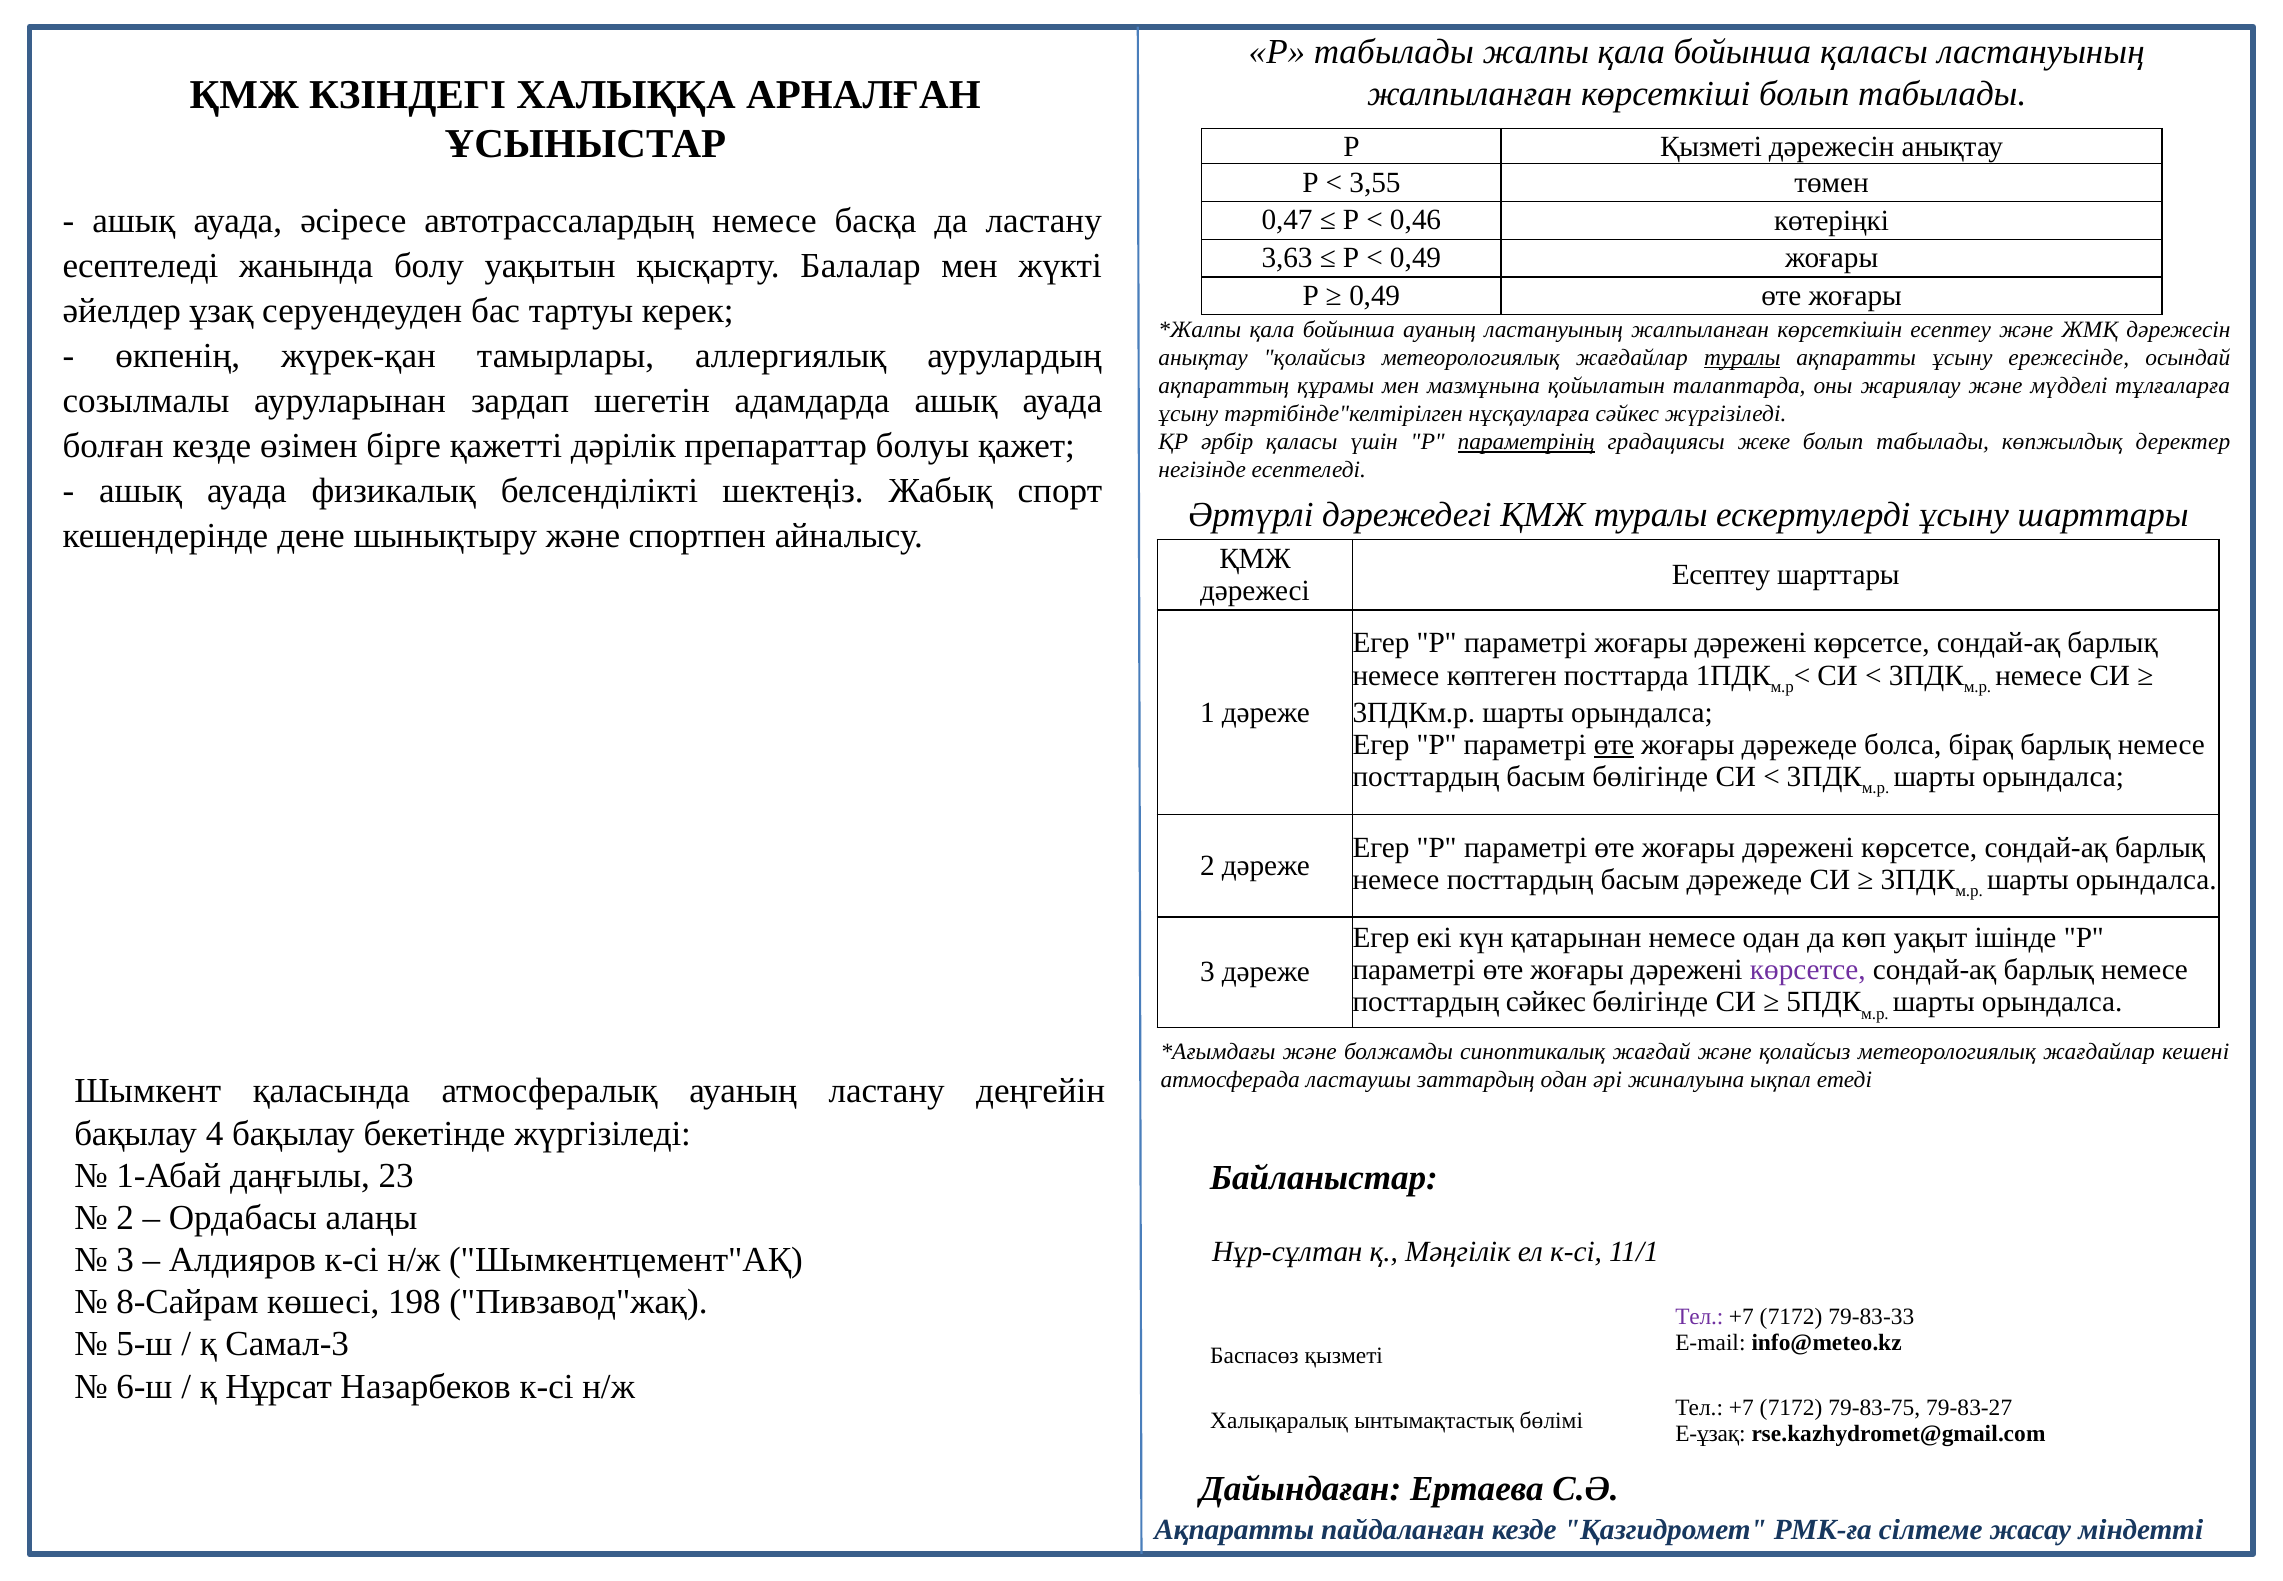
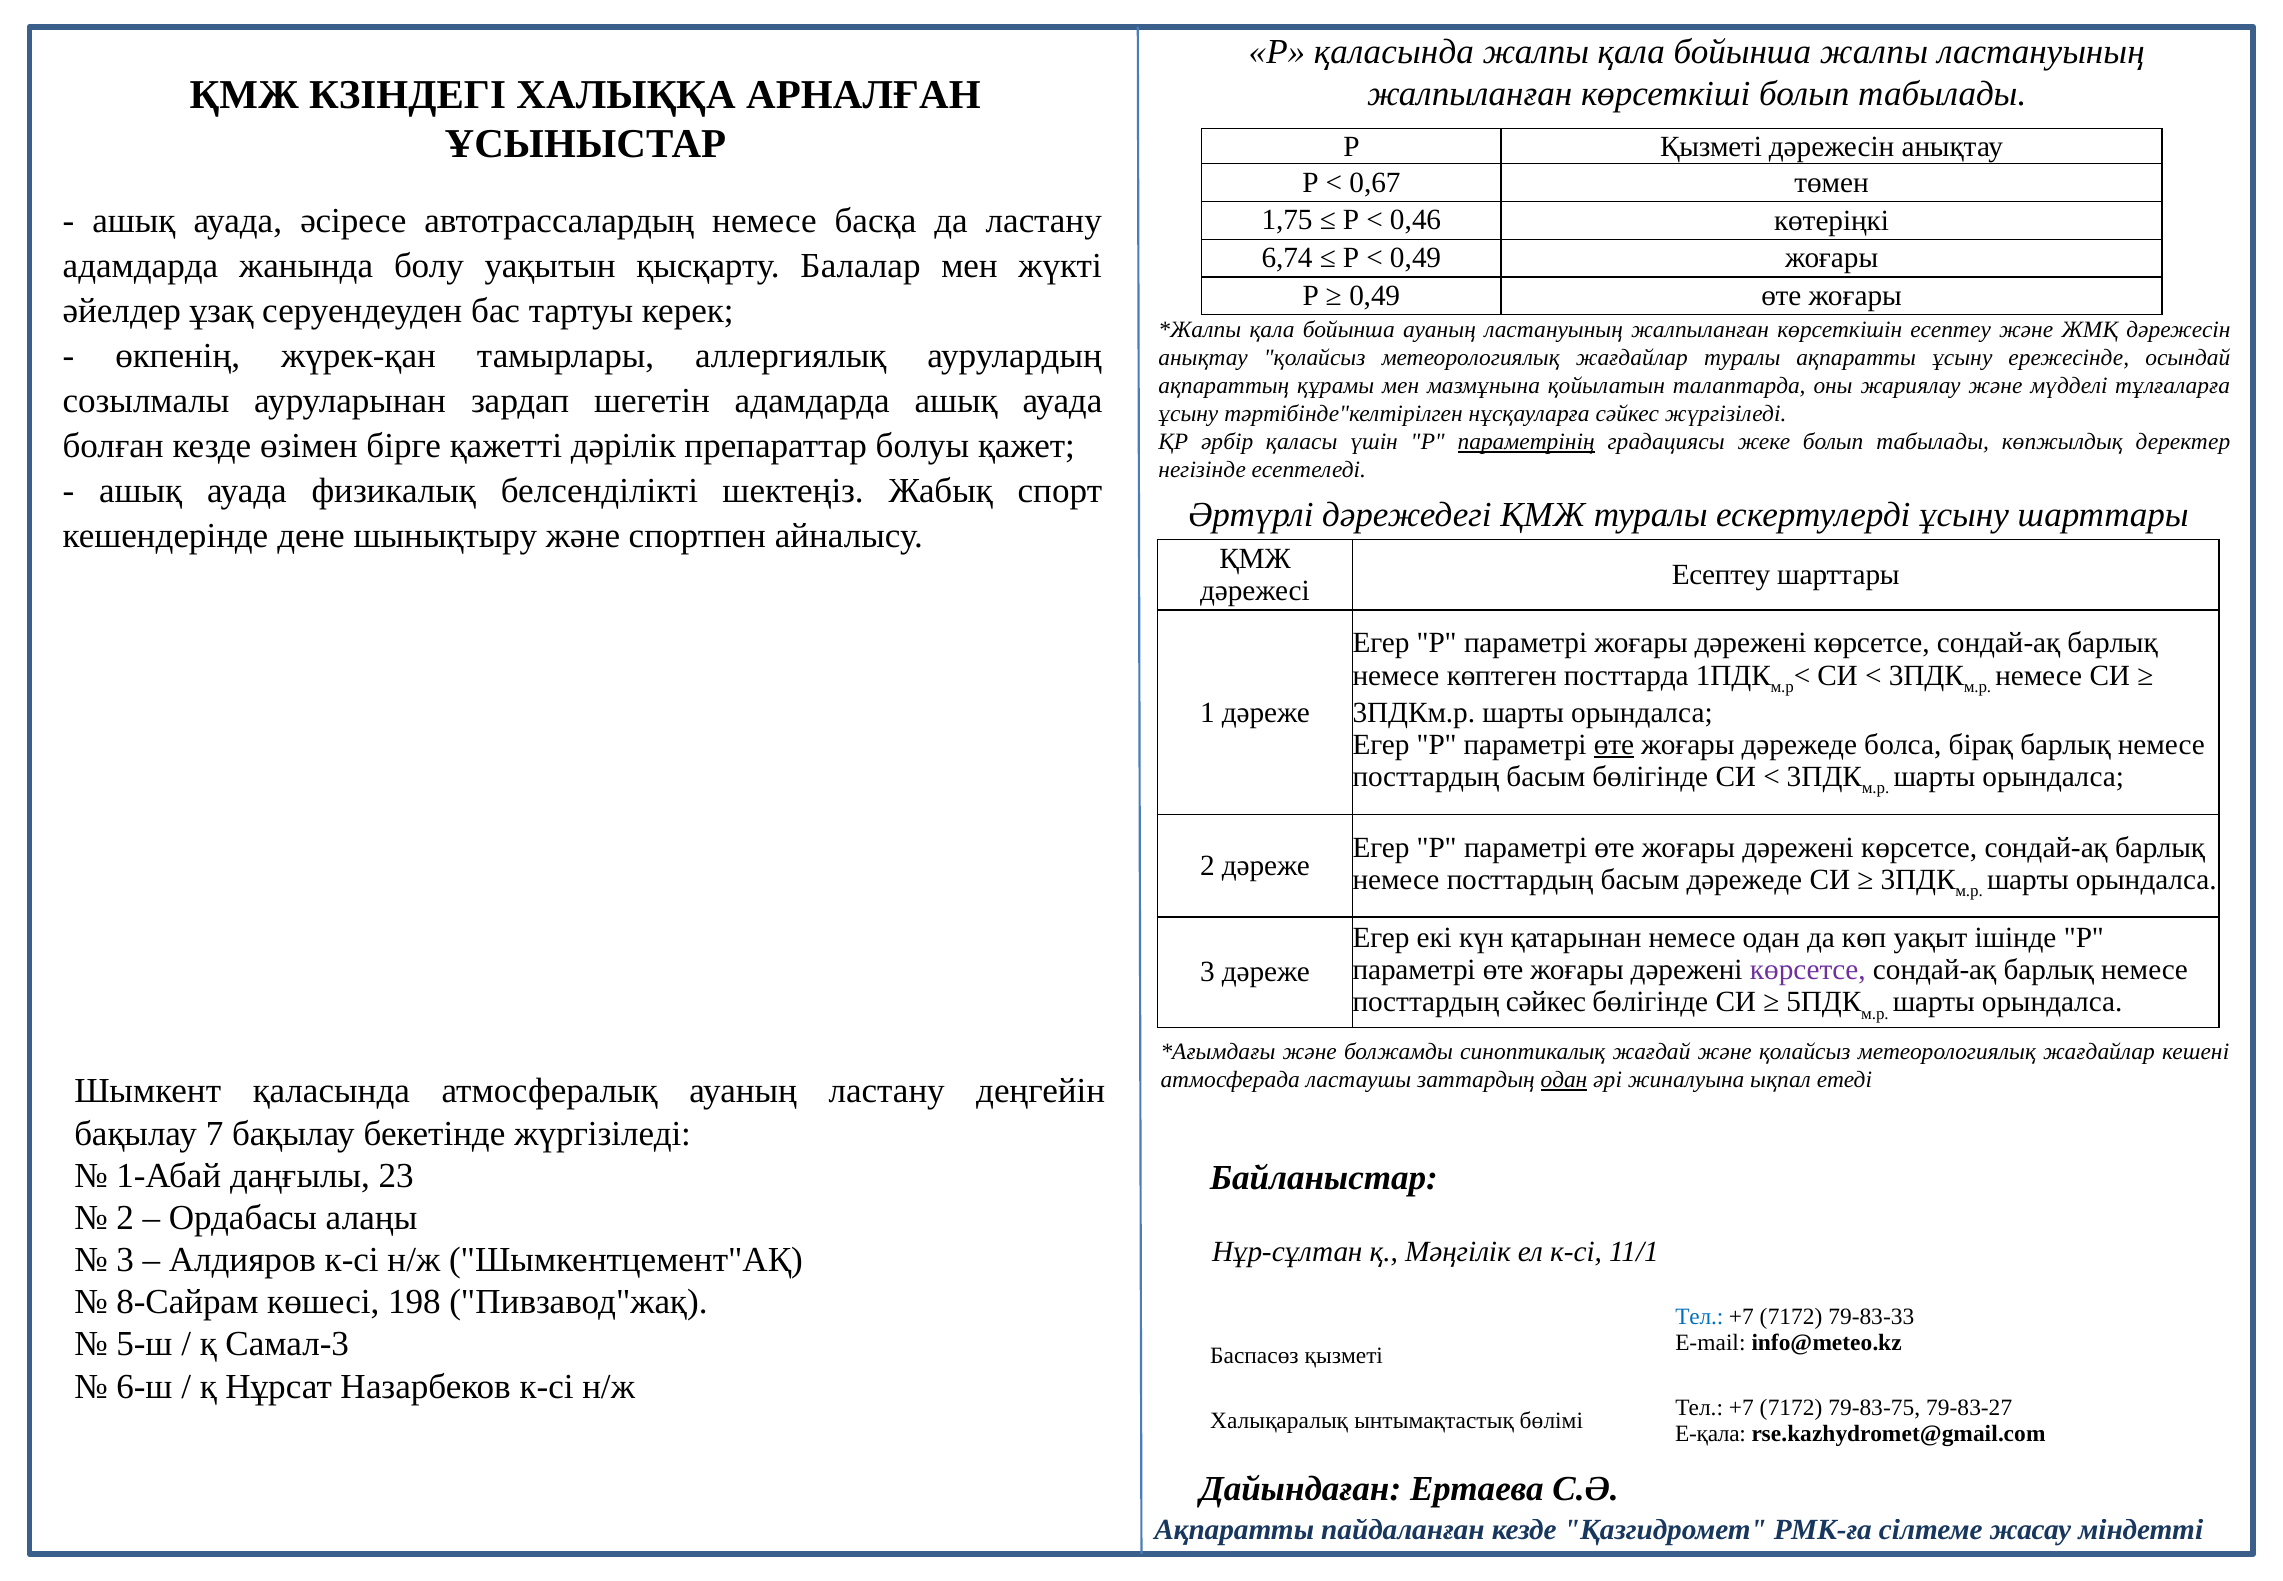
Р табылады: табылады -> қаласында (1394, 52)
бойынша қаласы: қаласы -> жалпы (1874, 52)
3,55: 3,55 -> 0,67 (1375, 182)
0,47: 0,47 -> 1,75 (1287, 220)
3,63: 3,63 -> 6,74 (1287, 258)
есептеледі: есептеледі -> адамдарда (140, 265)
туралы underline: present -> none (1742, 358)
одан underline: none -> present (1564, 1080)
4: 4 -> 7 (215, 1133)
Тел colour: purple -> blue (1699, 1316)
E-ұзақ: E-ұзақ -> E-қала (1710, 1433)
